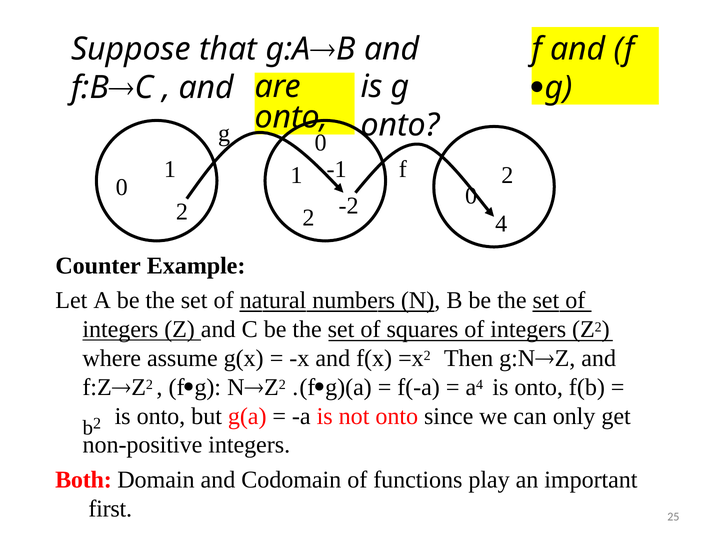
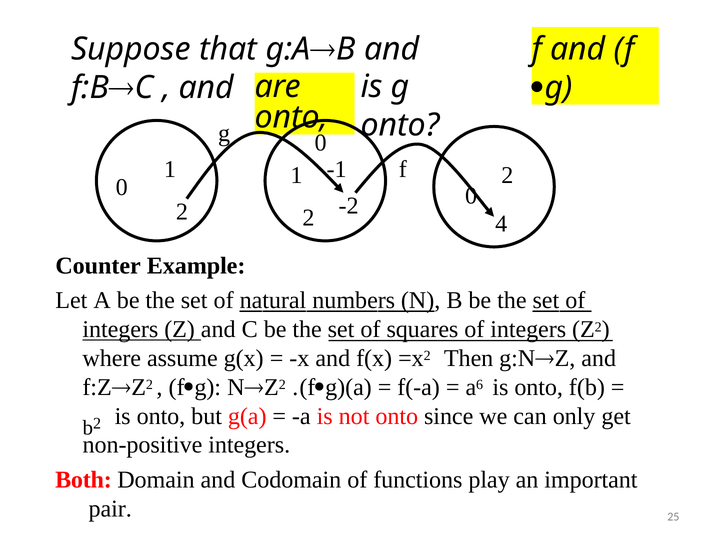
a 4: 4 -> 6 (480, 385)
first: first -> pair (110, 509)
